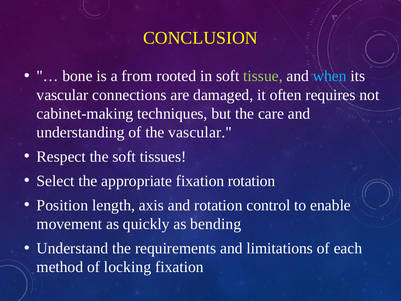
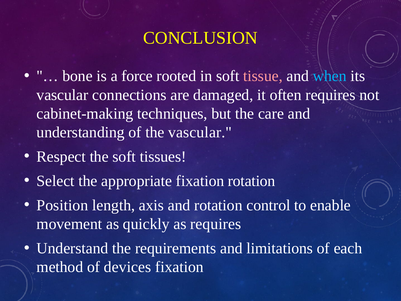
from: from -> force (137, 76)
tissue colour: light green -> pink (263, 76)
as bending: bending -> requires (216, 224)
locking: locking -> devices (128, 267)
